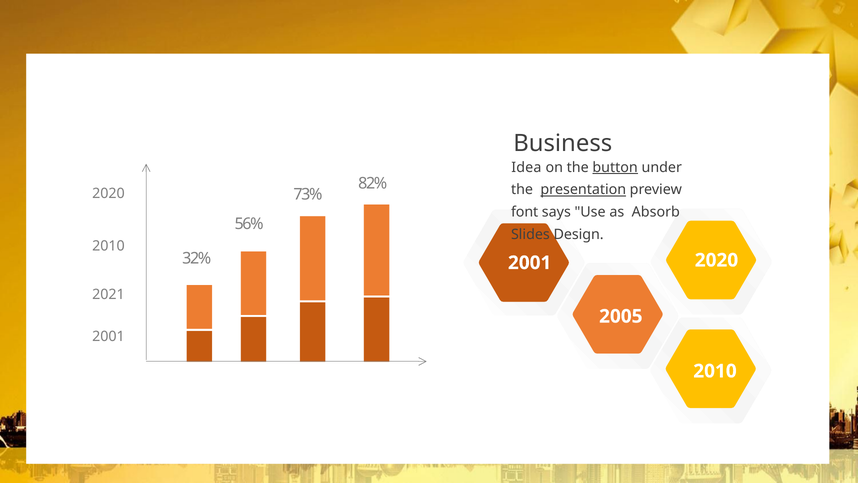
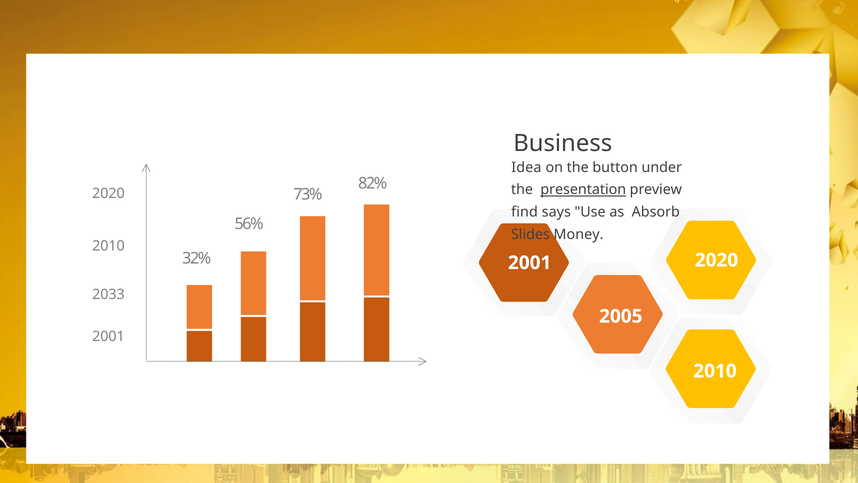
button underline: present -> none (615, 167)
font: font -> find (525, 212)
Design: Design -> Money (579, 234)
2021: 2021 -> 2033 (108, 294)
